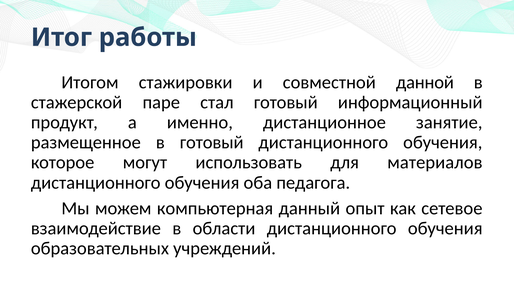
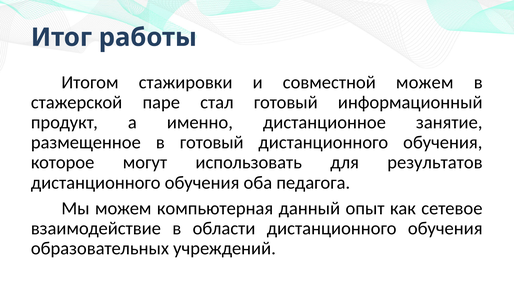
совместной данной: данной -> можем (425, 82)
материалов: материалов -> результатов (435, 163)
